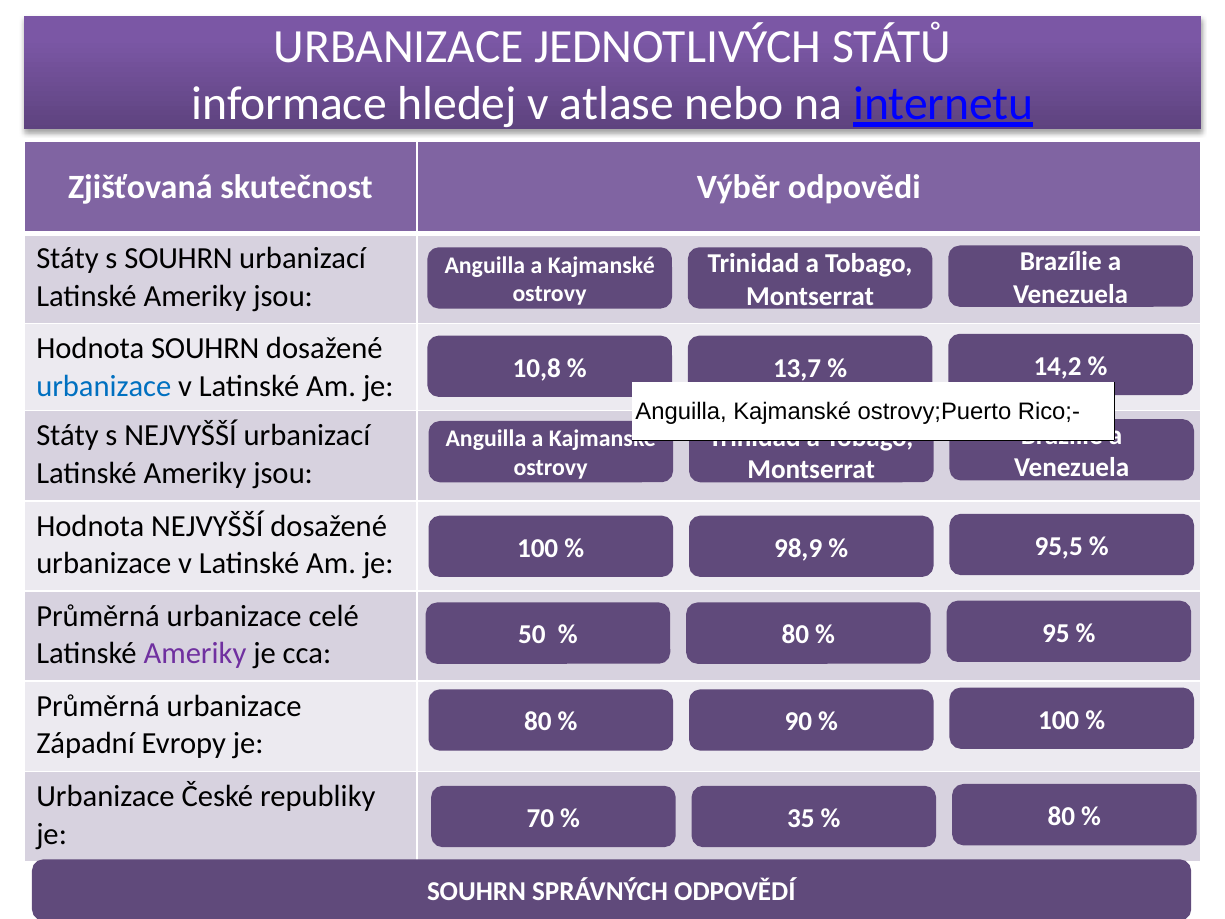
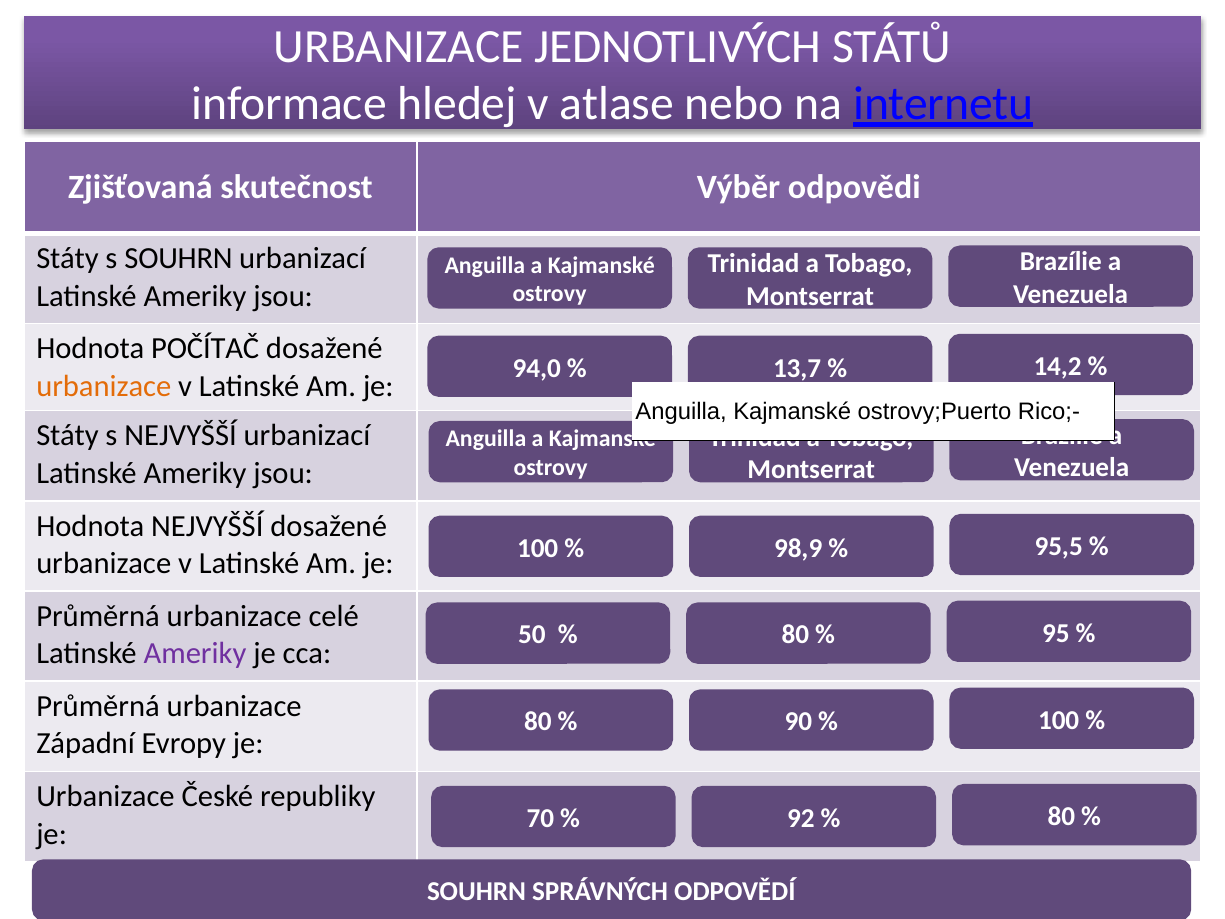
Hodnota SOUHRN: SOUHRN -> POČÍTAČ (205, 349)
10,8: 10,8 -> 94,0 (537, 368)
urbanizace colour: blue -> orange (104, 386)
35: 35 -> 92 (801, 818)
